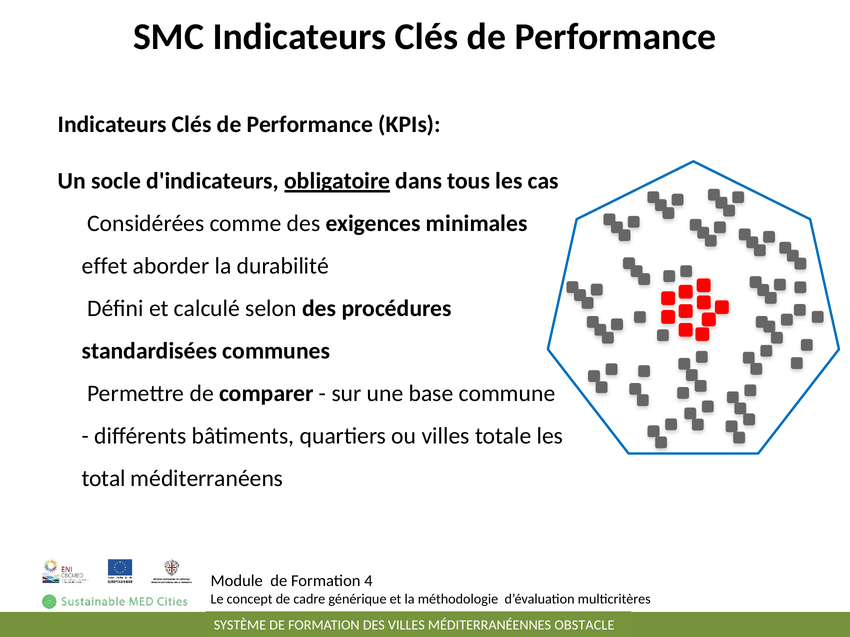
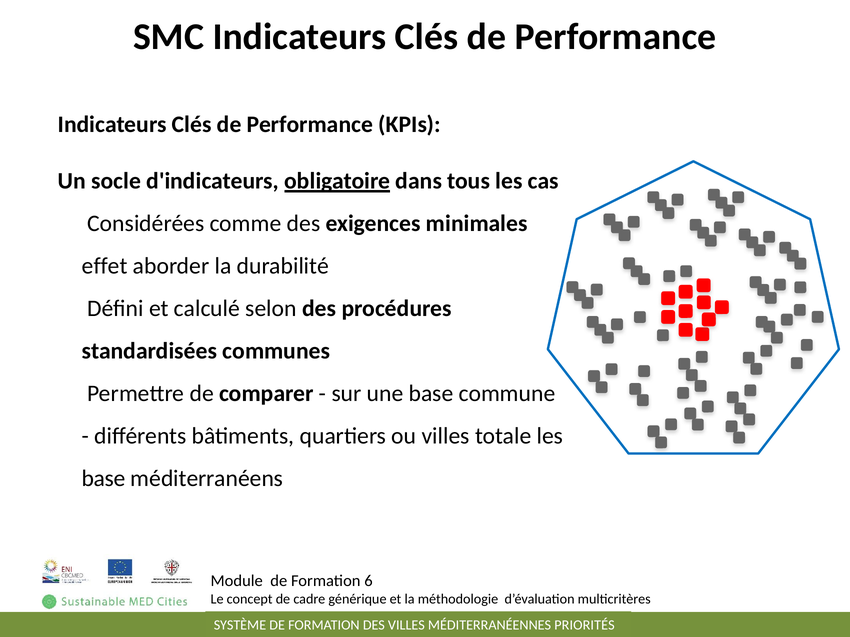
total: total -> base (104, 479)
4: 4 -> 6 (368, 581)
OBSTACLE: OBSTACLE -> PRIORITÉS (584, 625)
